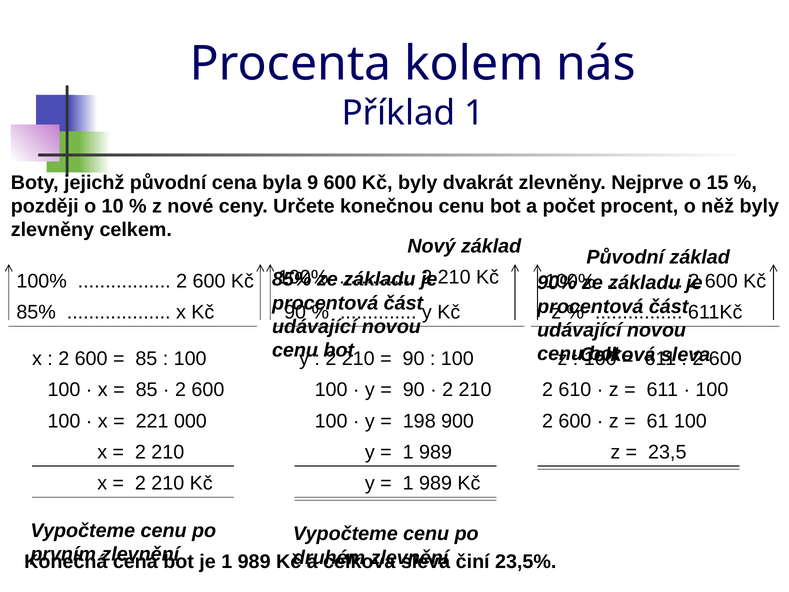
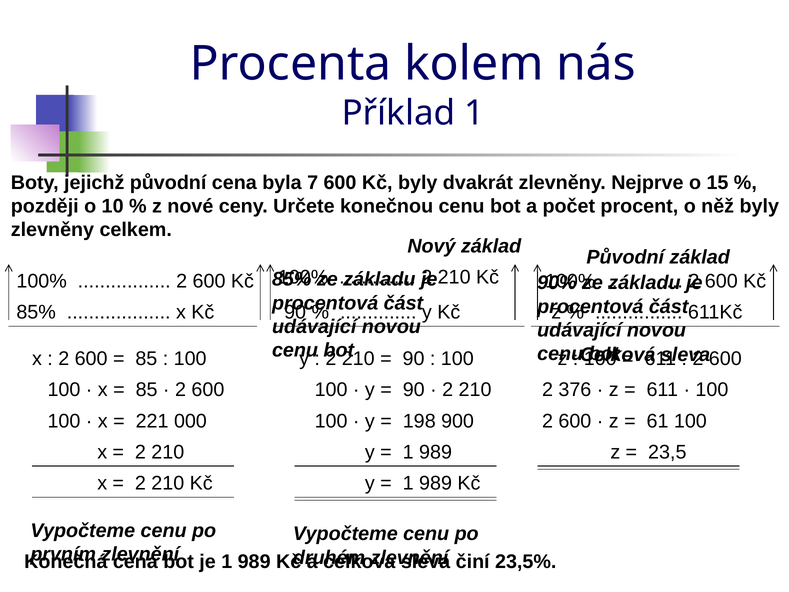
9: 9 -> 7 (313, 182)
610: 610 -> 376 (575, 390)
